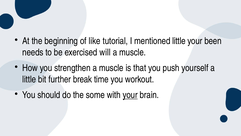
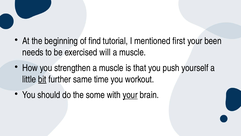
like: like -> find (95, 41)
mentioned little: little -> first (179, 41)
bit underline: none -> present (42, 79)
break: break -> same (82, 79)
